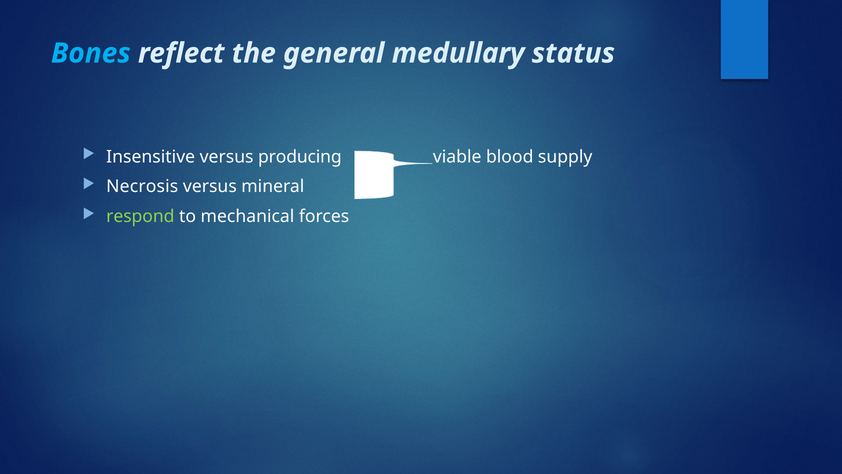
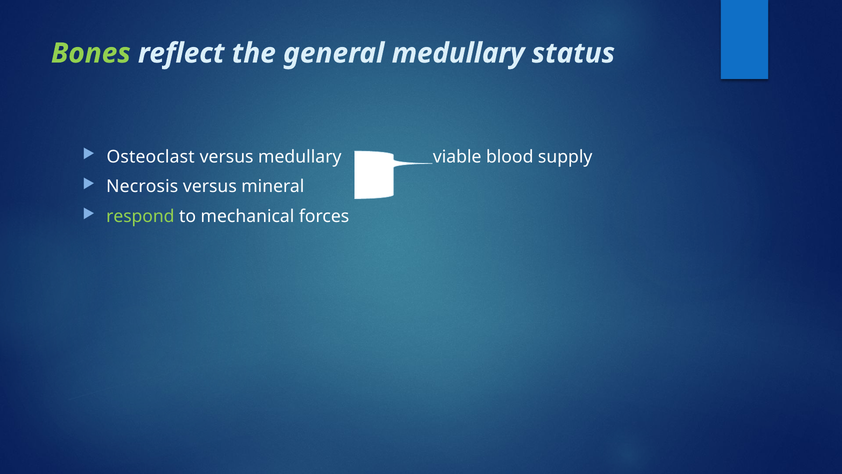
Bones colour: light blue -> light green (91, 53)
Insensitive: Insensitive -> Osteoclast (151, 157)
versus producing: producing -> medullary (300, 157)
